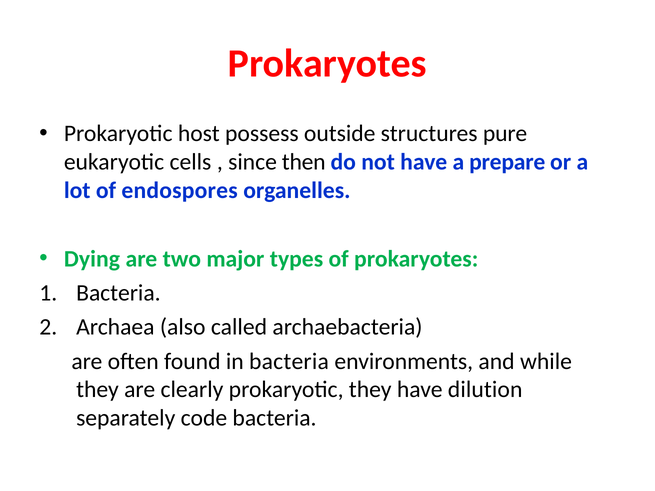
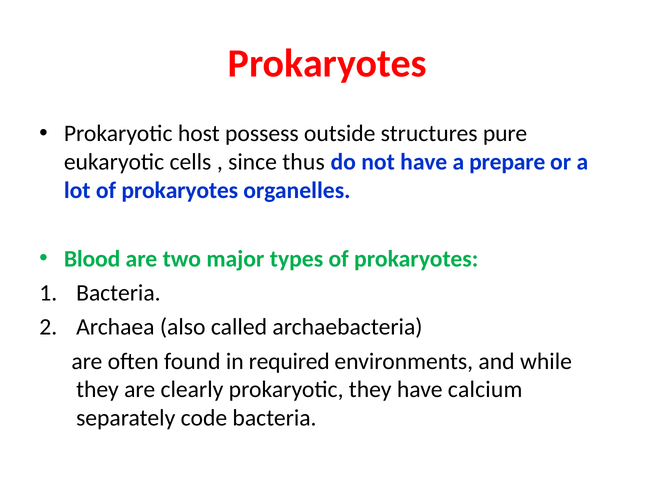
then: then -> thus (304, 162)
lot of endospores: endospores -> prokaryotes (180, 190)
Dying: Dying -> Blood (92, 259)
in bacteria: bacteria -> required (289, 361)
dilution: dilution -> calcium (485, 390)
